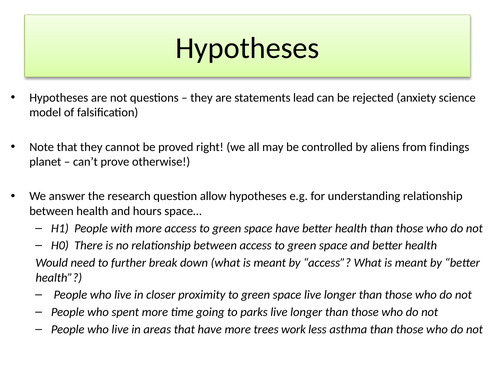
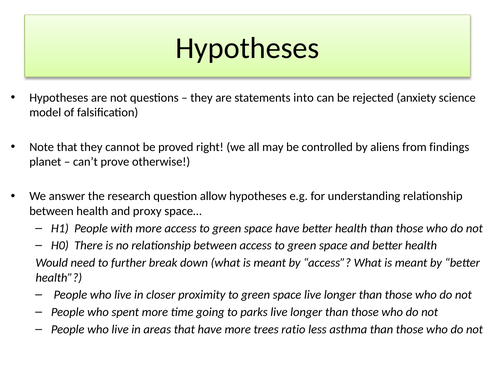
lead: lead -> into (304, 97)
hours: hours -> proxy (147, 211)
work: work -> ratio (293, 329)
